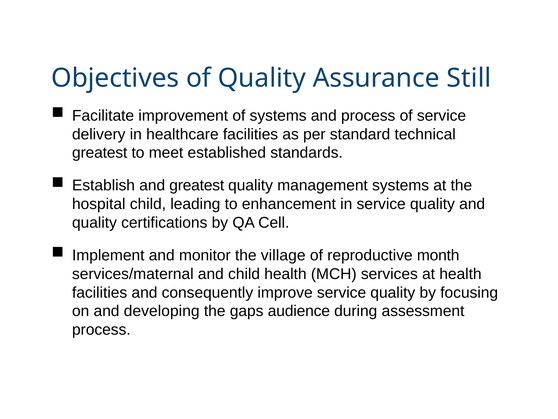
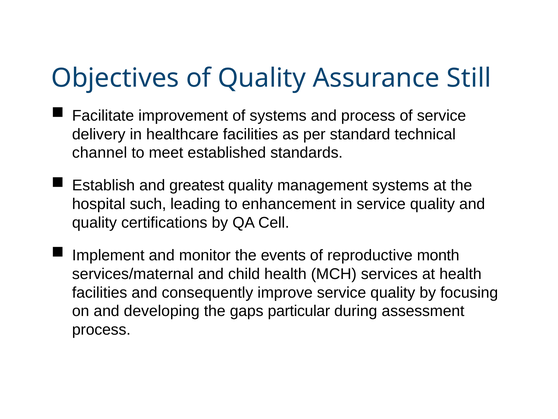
greatest: greatest -> channel (100, 153)
hospital child: child -> such (148, 204)
village: village -> events (283, 255)
audience: audience -> particular (299, 311)
